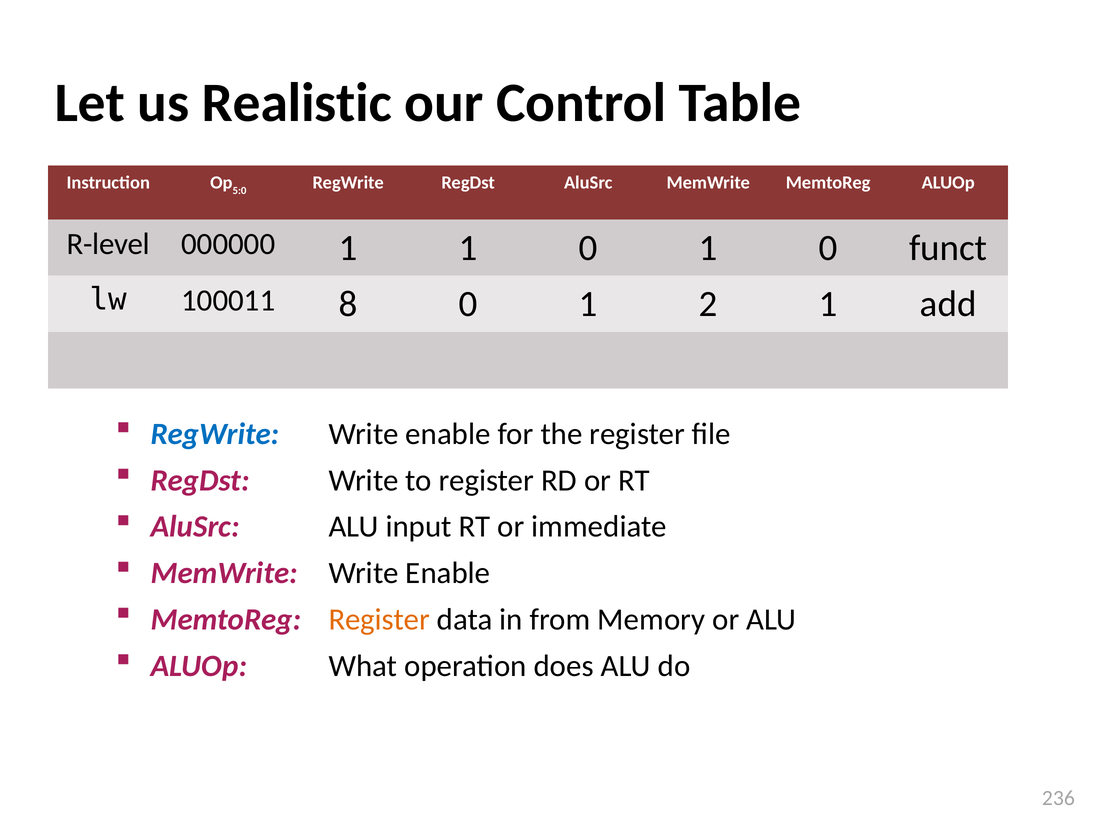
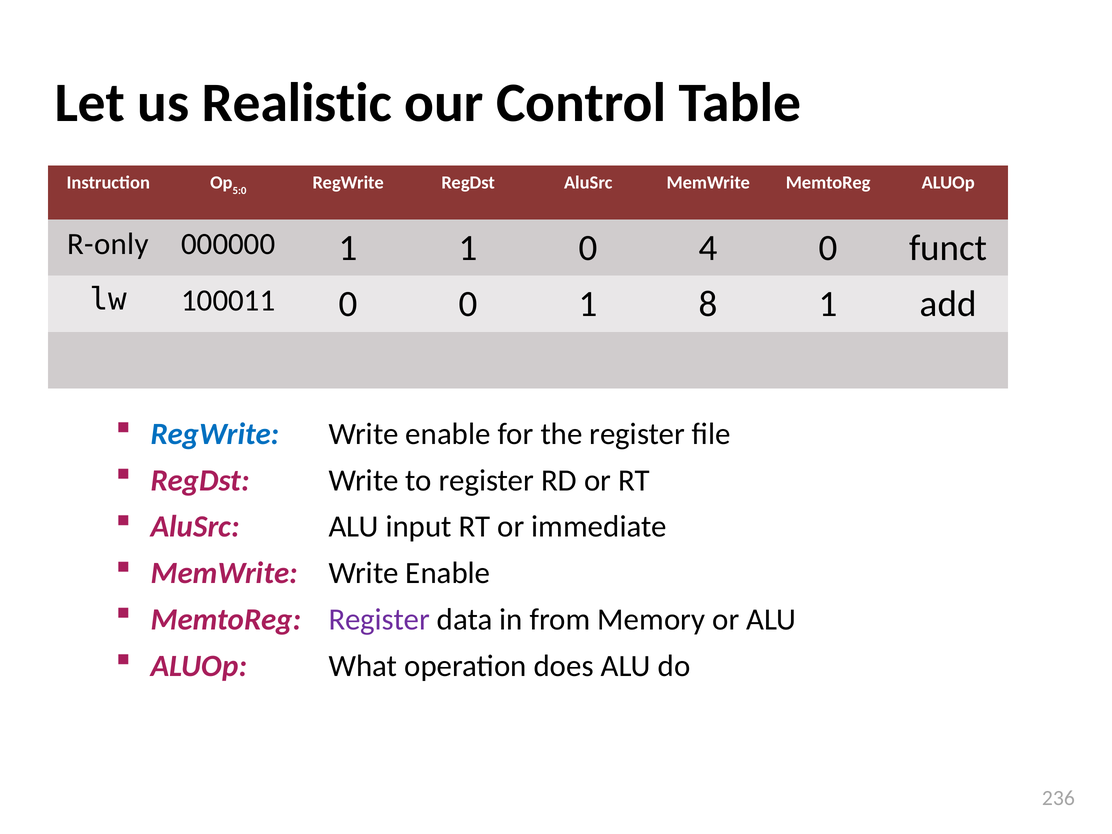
R-level: R-level -> R-only (108, 244)
1 0 1: 1 -> 4 (708, 248)
100011 8: 8 -> 0 (348, 304)
2: 2 -> 8 (708, 304)
Register colour: orange -> purple (379, 619)
